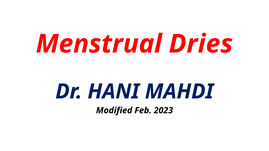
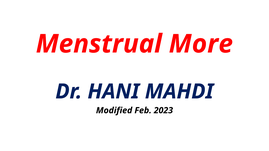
Dries: Dries -> More (201, 44)
